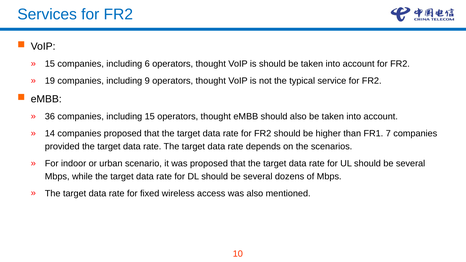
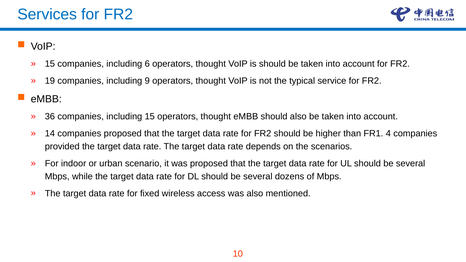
7: 7 -> 4 (388, 134)
